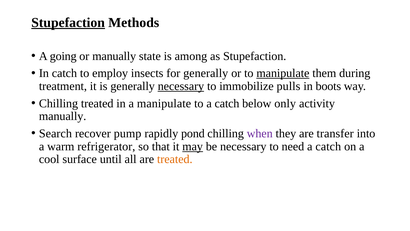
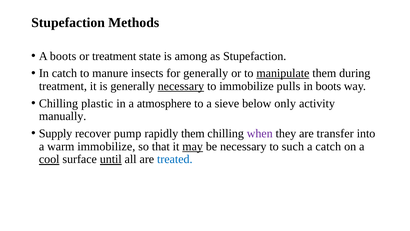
Stupefaction underline: present -> none (68, 23)
A going: going -> boots (63, 56)
or manually: manually -> treatment (114, 56)
employ: employ -> manure (110, 73)
Chilling treated: treated -> plastic (97, 103)
a manipulate: manipulate -> atmosphere (164, 103)
to a catch: catch -> sieve (227, 103)
Search: Search -> Supply (56, 133)
rapidly pond: pond -> them (193, 133)
warm refrigerator: refrigerator -> immobilize (106, 146)
need: need -> such (293, 146)
cool underline: none -> present (49, 159)
until underline: none -> present (111, 159)
treated colour: orange -> blue (175, 159)
